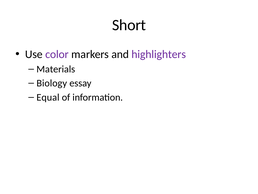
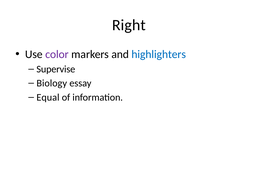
Short: Short -> Right (129, 25)
highlighters colour: purple -> blue (159, 54)
Materials: Materials -> Supervise (56, 69)
